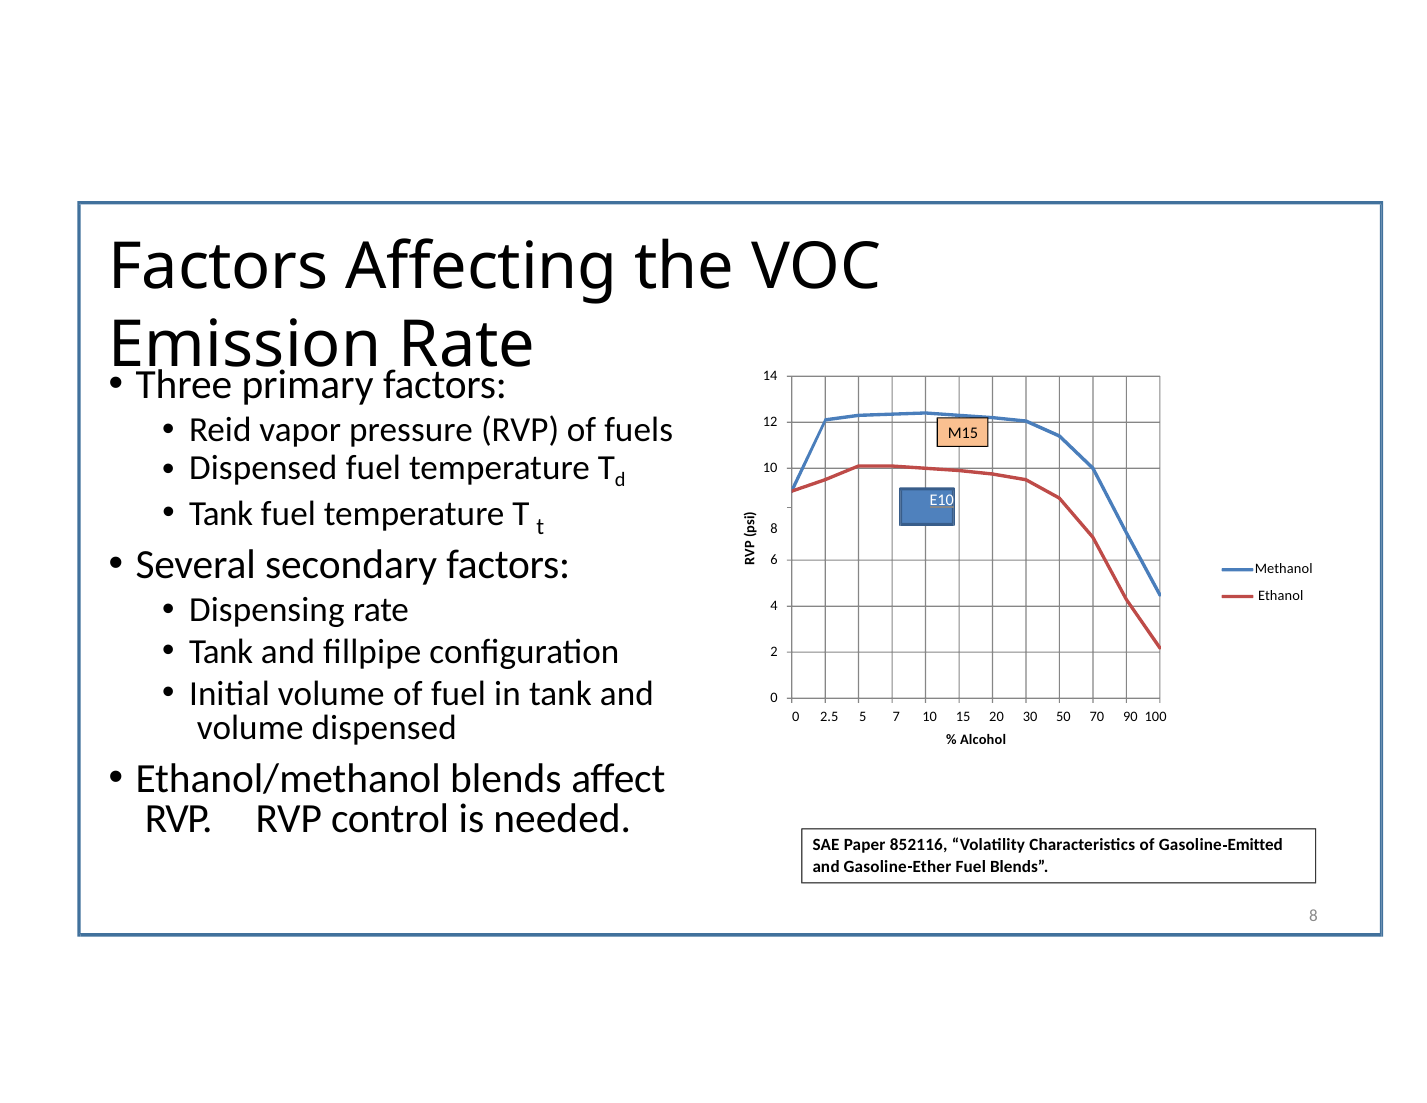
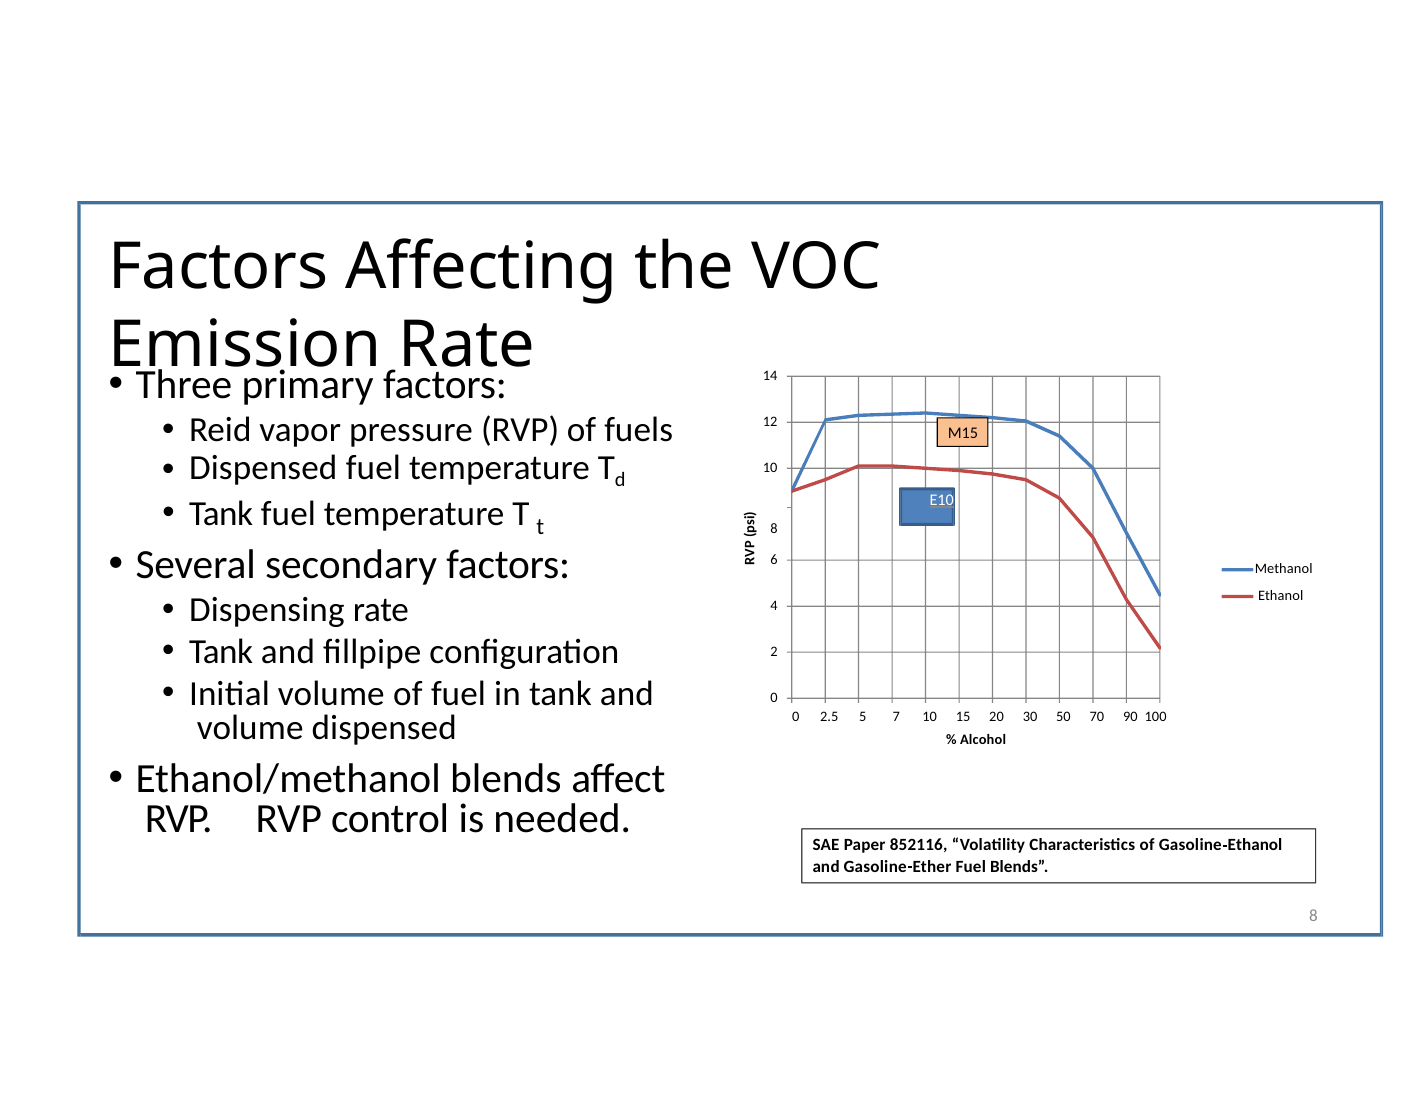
Emitted: Emitted -> Ethanol (1255, 845)
